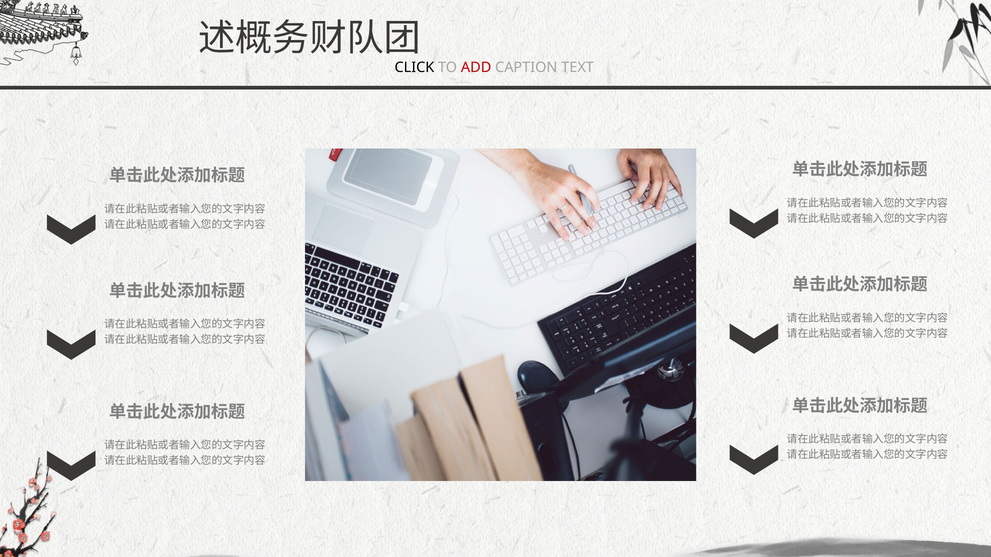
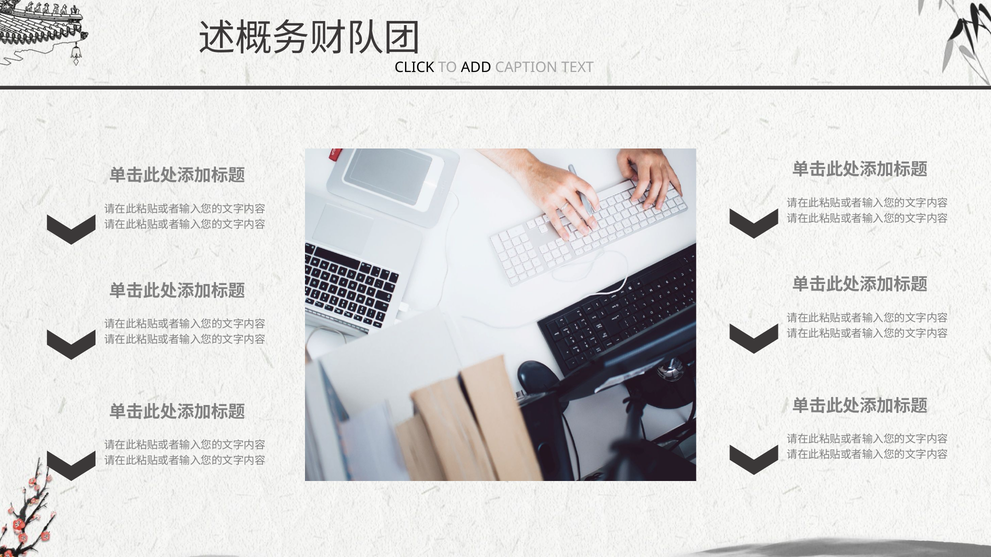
ADD colour: red -> black (476, 68)
